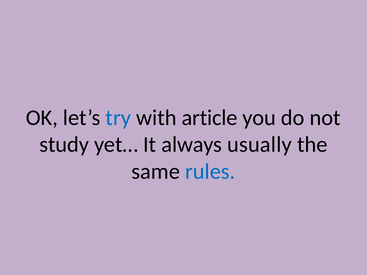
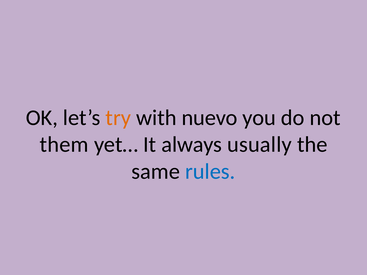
try colour: blue -> orange (118, 118)
article: article -> nuevo (210, 118)
study: study -> them (64, 145)
